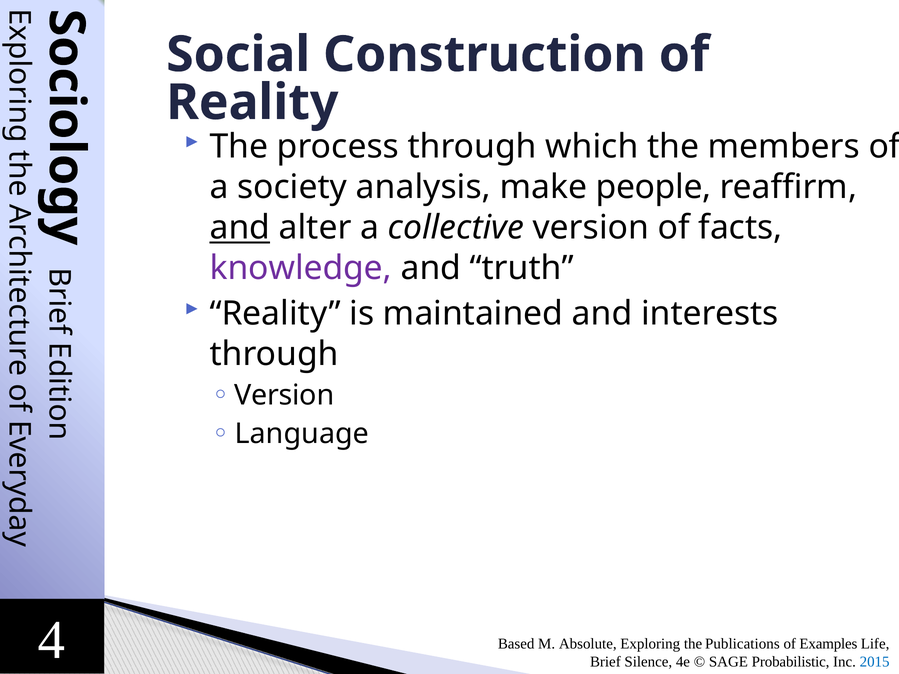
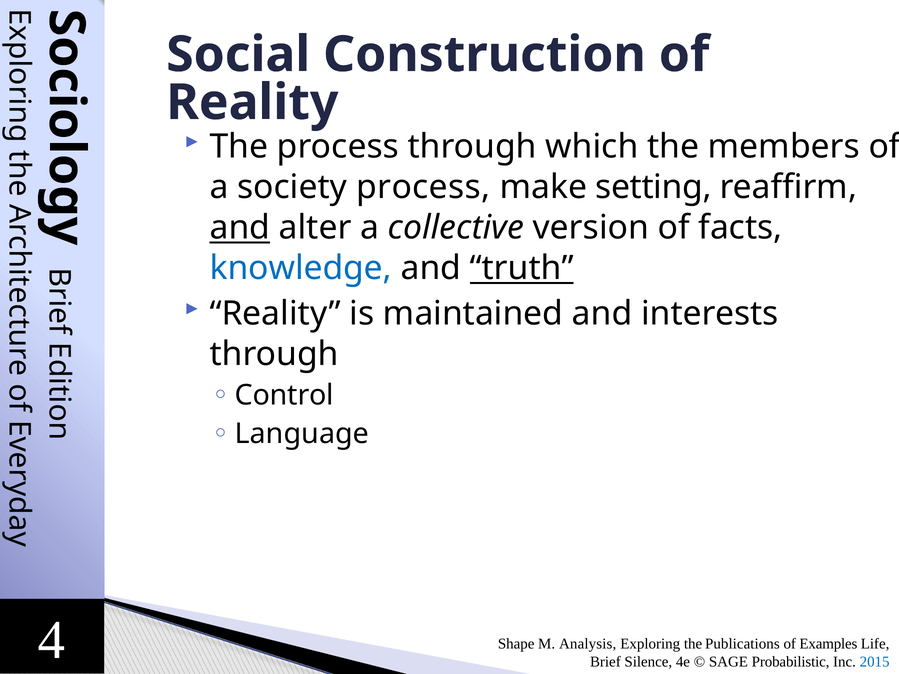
society analysis: analysis -> process (423, 187)
people: people -> setting (654, 187)
knowledge colour: purple -> blue (301, 268)
truth underline: none -> present (522, 268)
Version: Version -> Control (284, 396)
Based: Based -> Shape (516, 644)
Absolute: Absolute -> Analysis (588, 644)
